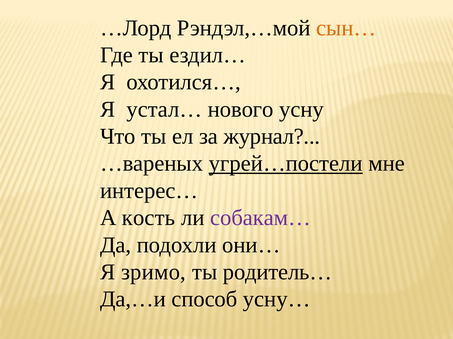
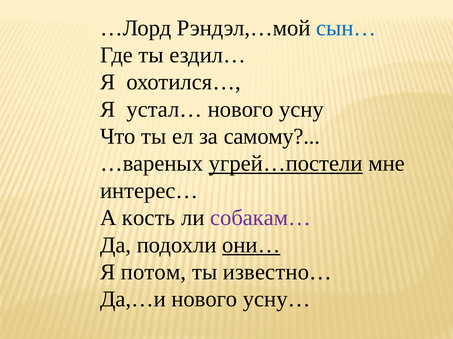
сын… colour: orange -> blue (346, 28)
журнал: журнал -> самому (272, 137)
они… underline: none -> present (251, 245)
зримо: зримо -> потом (154, 273)
родитель…: родитель… -> известно… (277, 273)
Да,…и способ: способ -> нового (204, 300)
